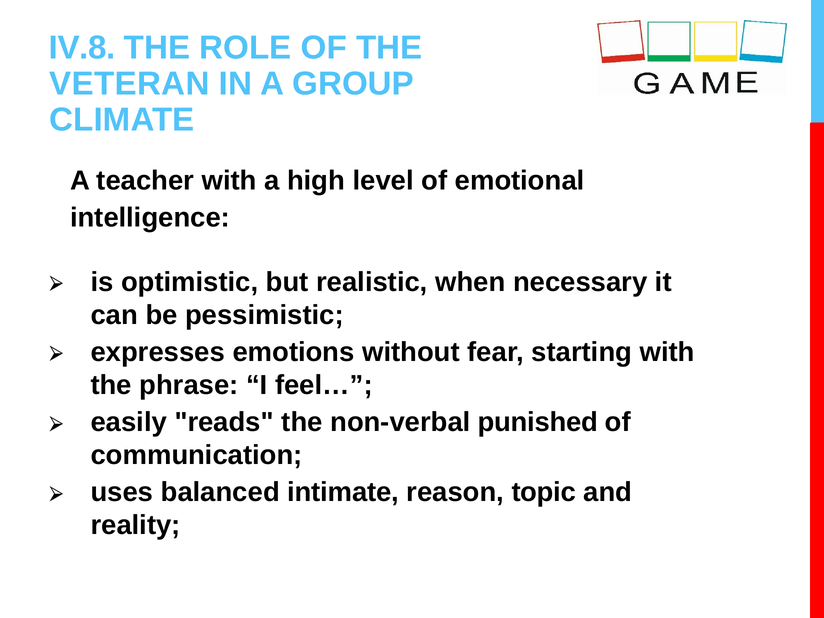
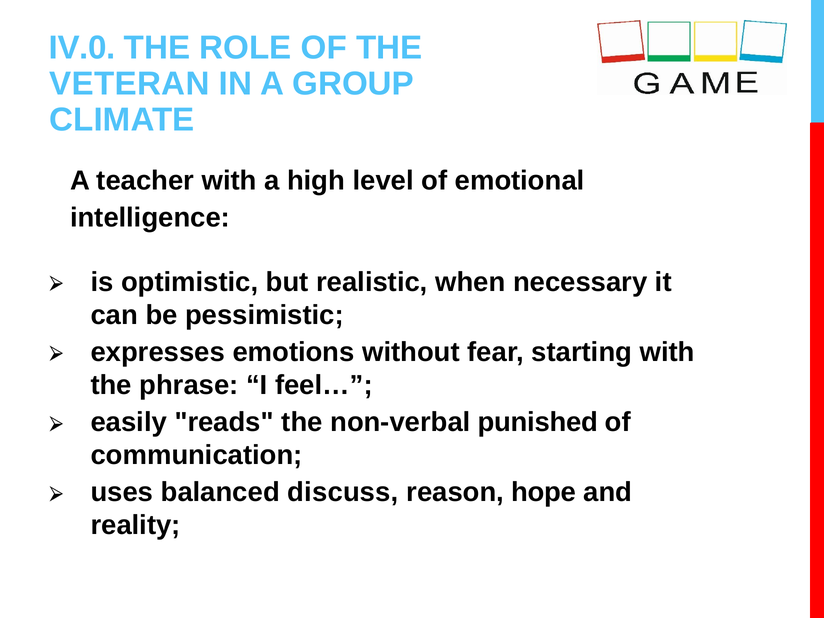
IV.8: IV.8 -> IV.0 (82, 48)
intimate: intimate -> discuss (343, 492)
topic: topic -> hope (544, 492)
